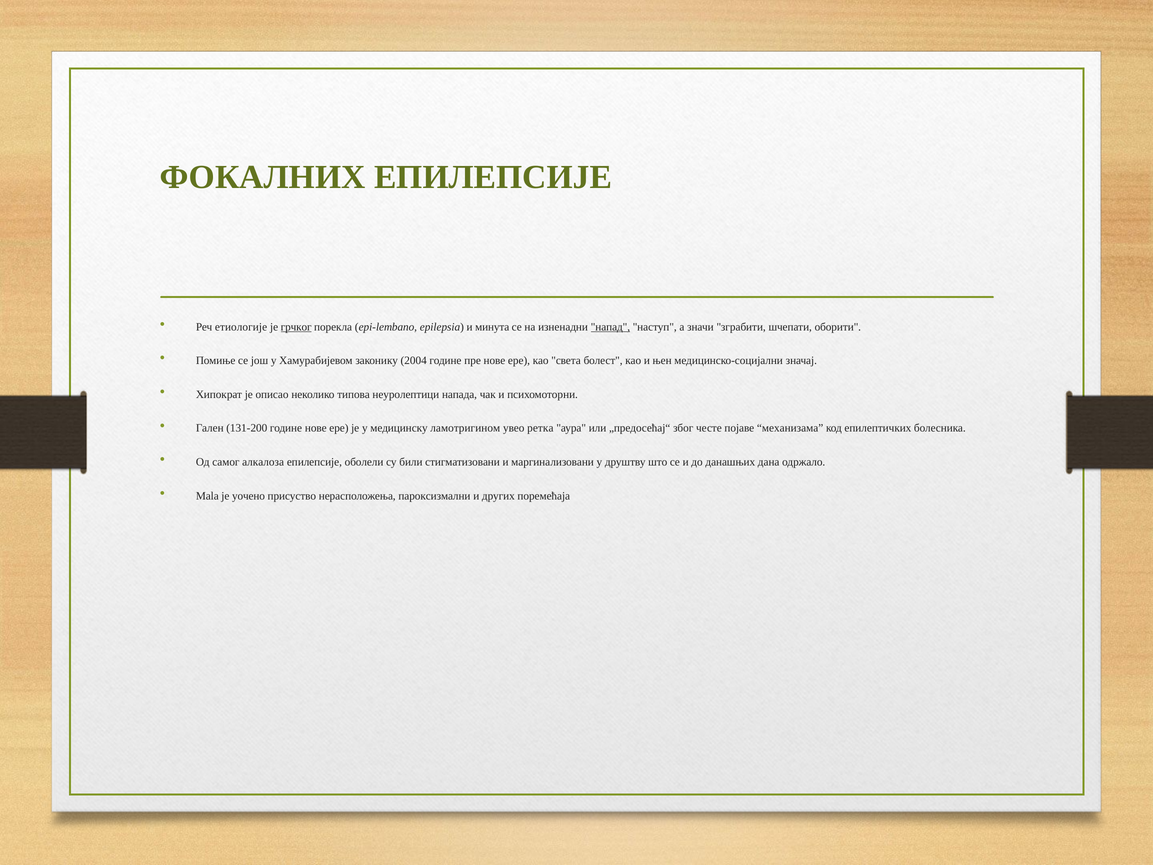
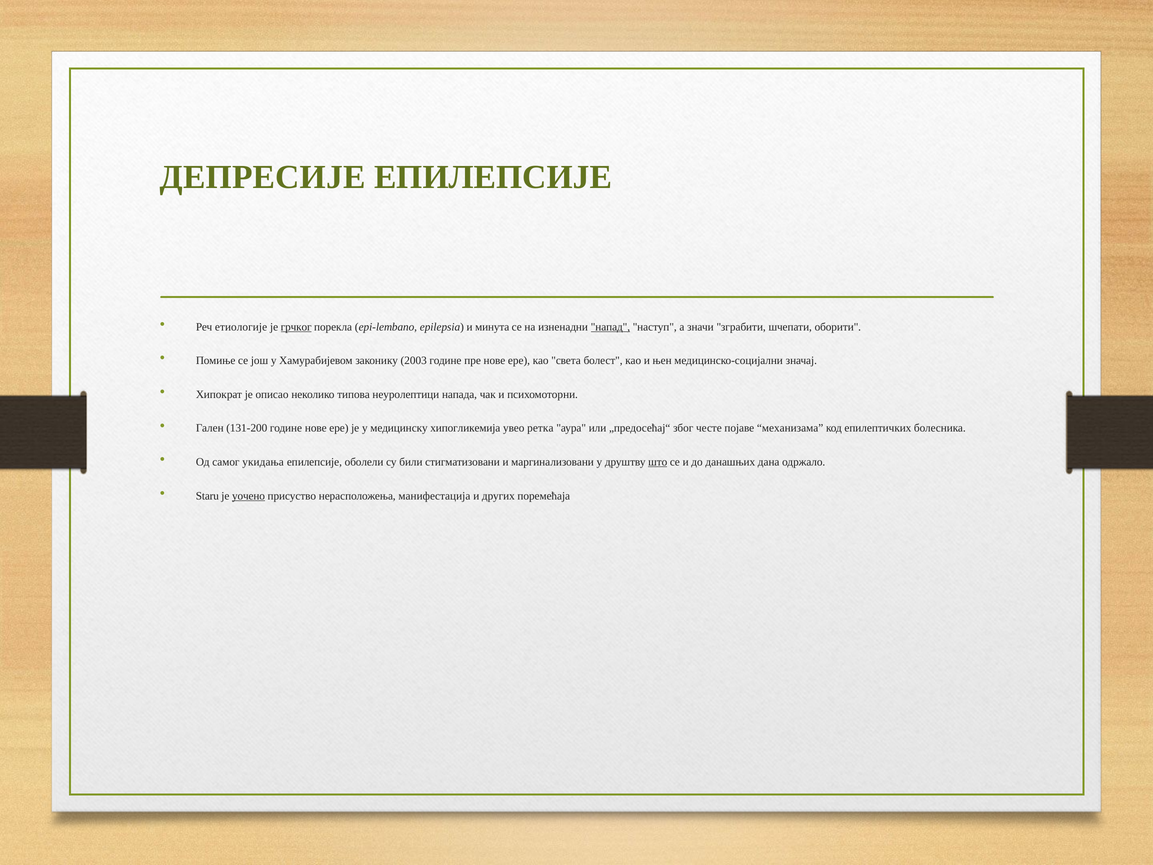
ФОКАЛНИХ: ФОКАЛНИХ -> ДЕПРЕСИЈЕ (263, 177)
2004: 2004 -> 2003 (414, 361)
ламотригином: ламотригином -> хипогликемија (465, 428)
алкалоза: алкалоза -> укидања (263, 462)
што underline: none -> present (658, 462)
Mala: Mala -> Staru (207, 496)
уочено underline: none -> present (248, 496)
пароксизмални: пароксизмални -> манифестација (434, 496)
